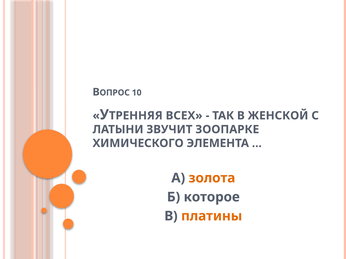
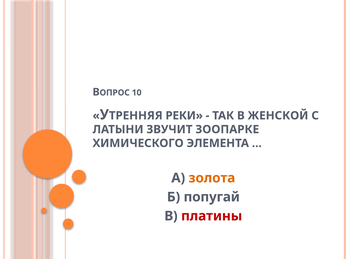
ВСЕХ: ВСЕХ -> РЕКИ (184, 116)
которое: которое -> попугай (212, 197)
платины colour: orange -> red (212, 216)
